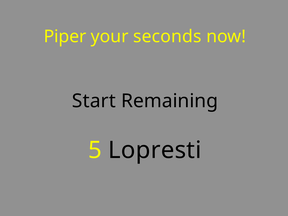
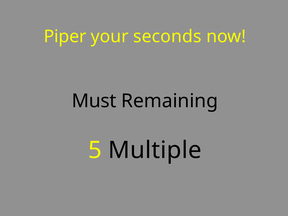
Start: Start -> Must (94, 101)
Lopresti: Lopresti -> Multiple (155, 150)
